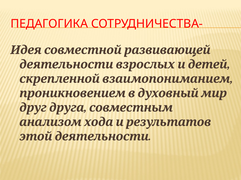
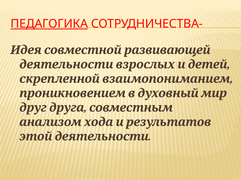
ПЕДАГОГИКА underline: none -> present (49, 24)
